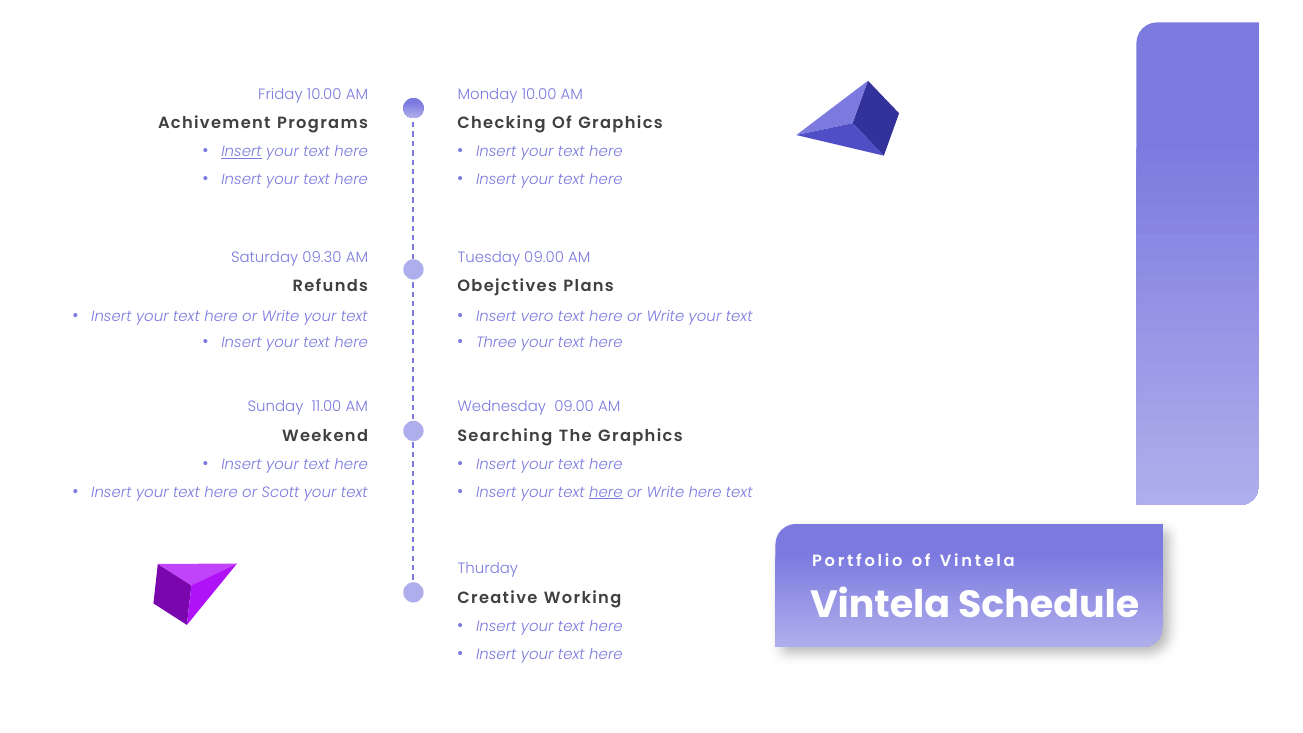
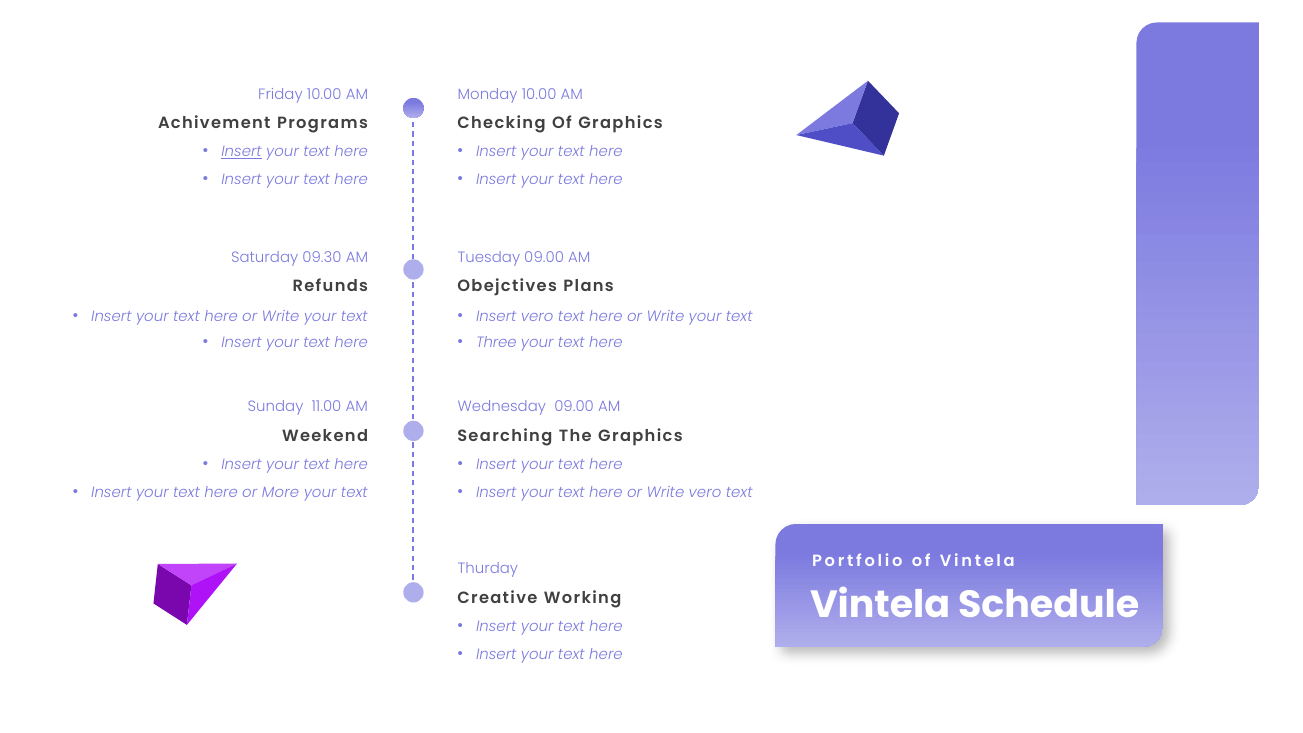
Scott: Scott -> More (281, 492)
here underline: present -> none (606, 492)
Write here: here -> vero (705, 492)
